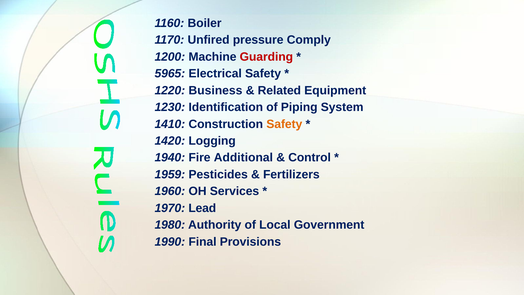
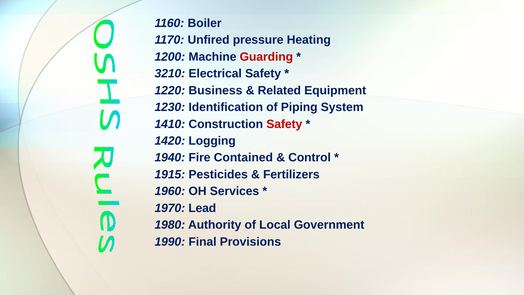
Comply: Comply -> Heating (309, 40)
5965: 5965 -> 3210 (170, 74)
Safety colour: orange -> red (284, 124)
Additional: Additional -> Contained (243, 158)
1959: 1959 -> 1915 (170, 174)
